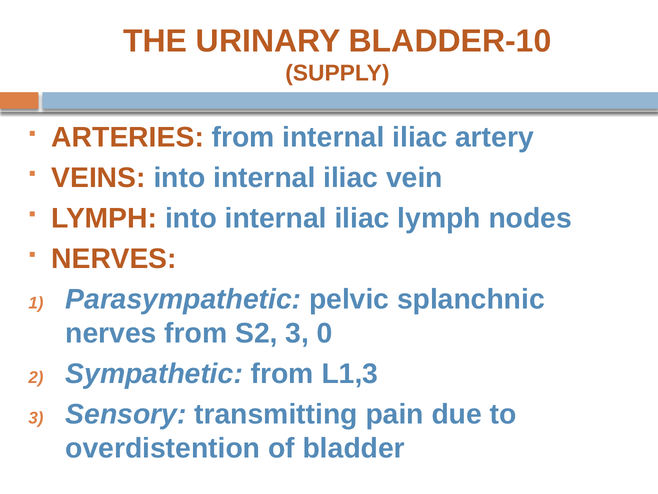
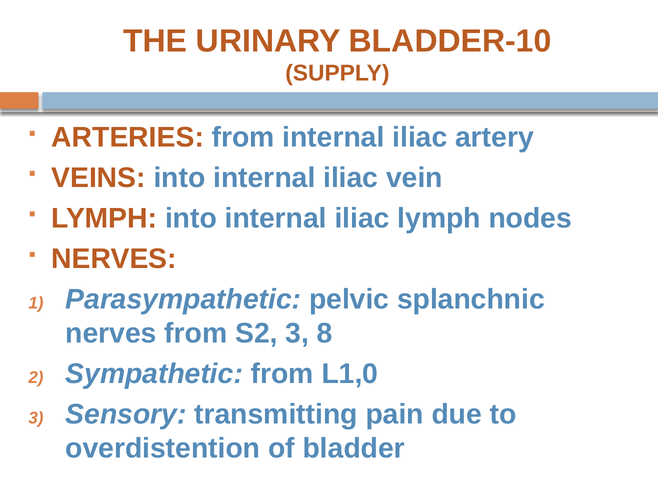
0: 0 -> 8 (325, 333)
L1,3: L1,3 -> L1,0 (350, 373)
